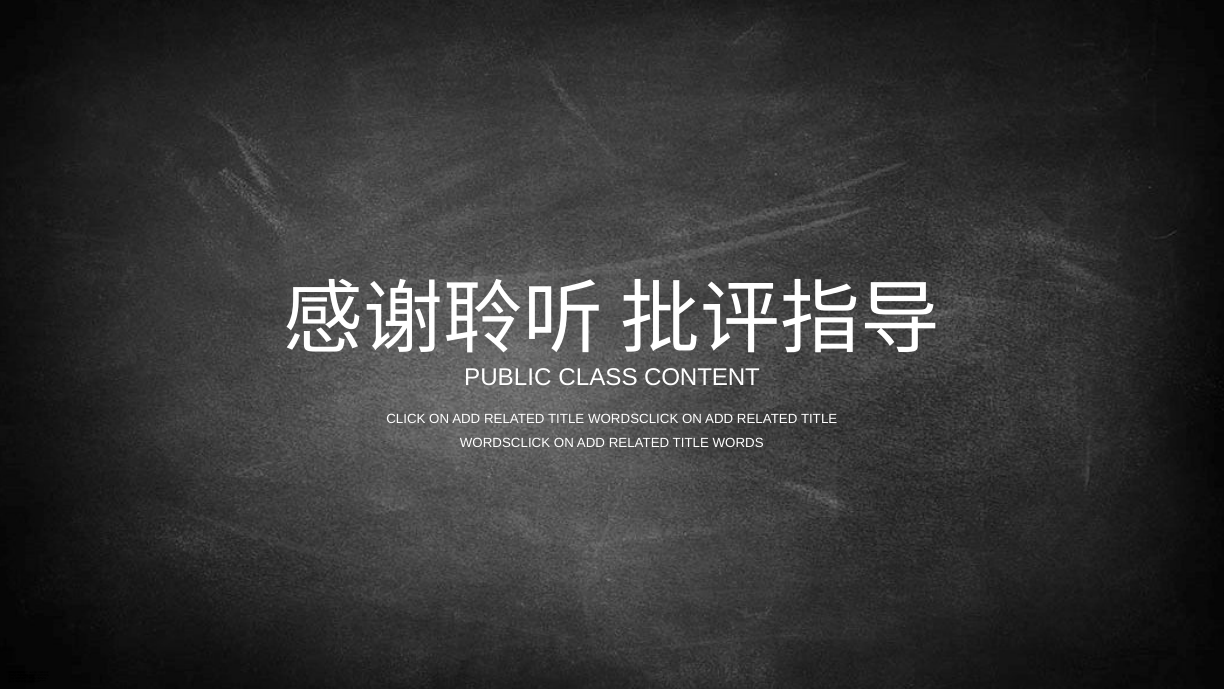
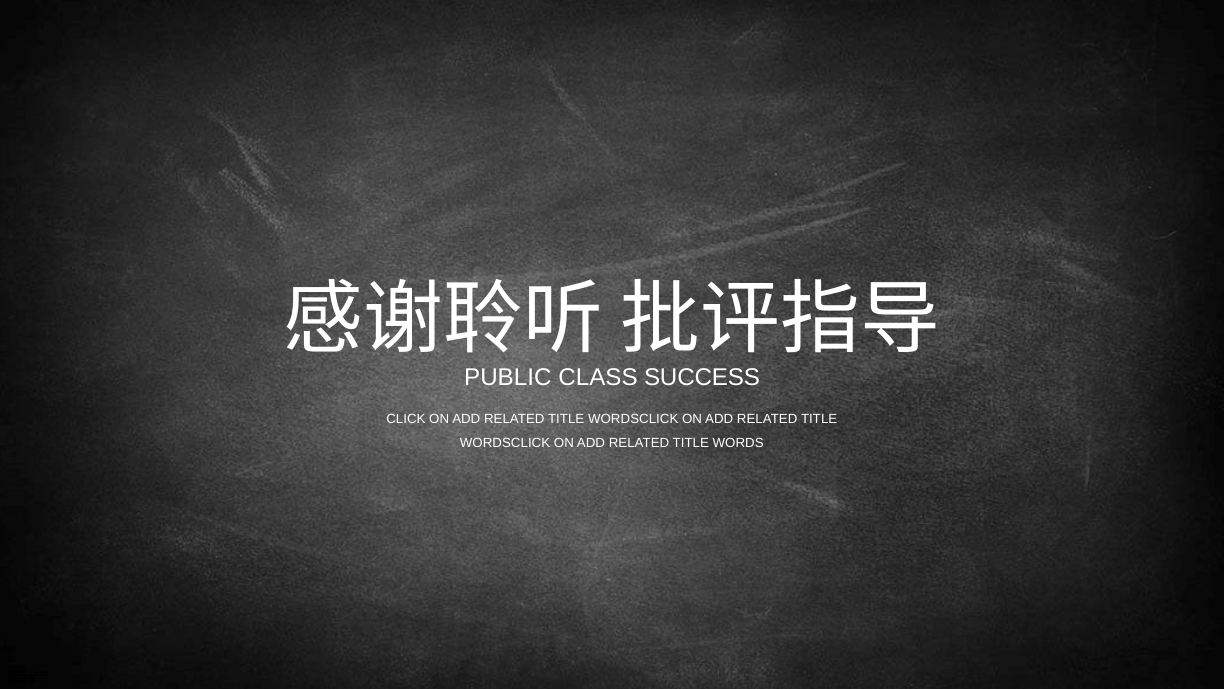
CONTENT: CONTENT -> SUCCESS (702, 378)
